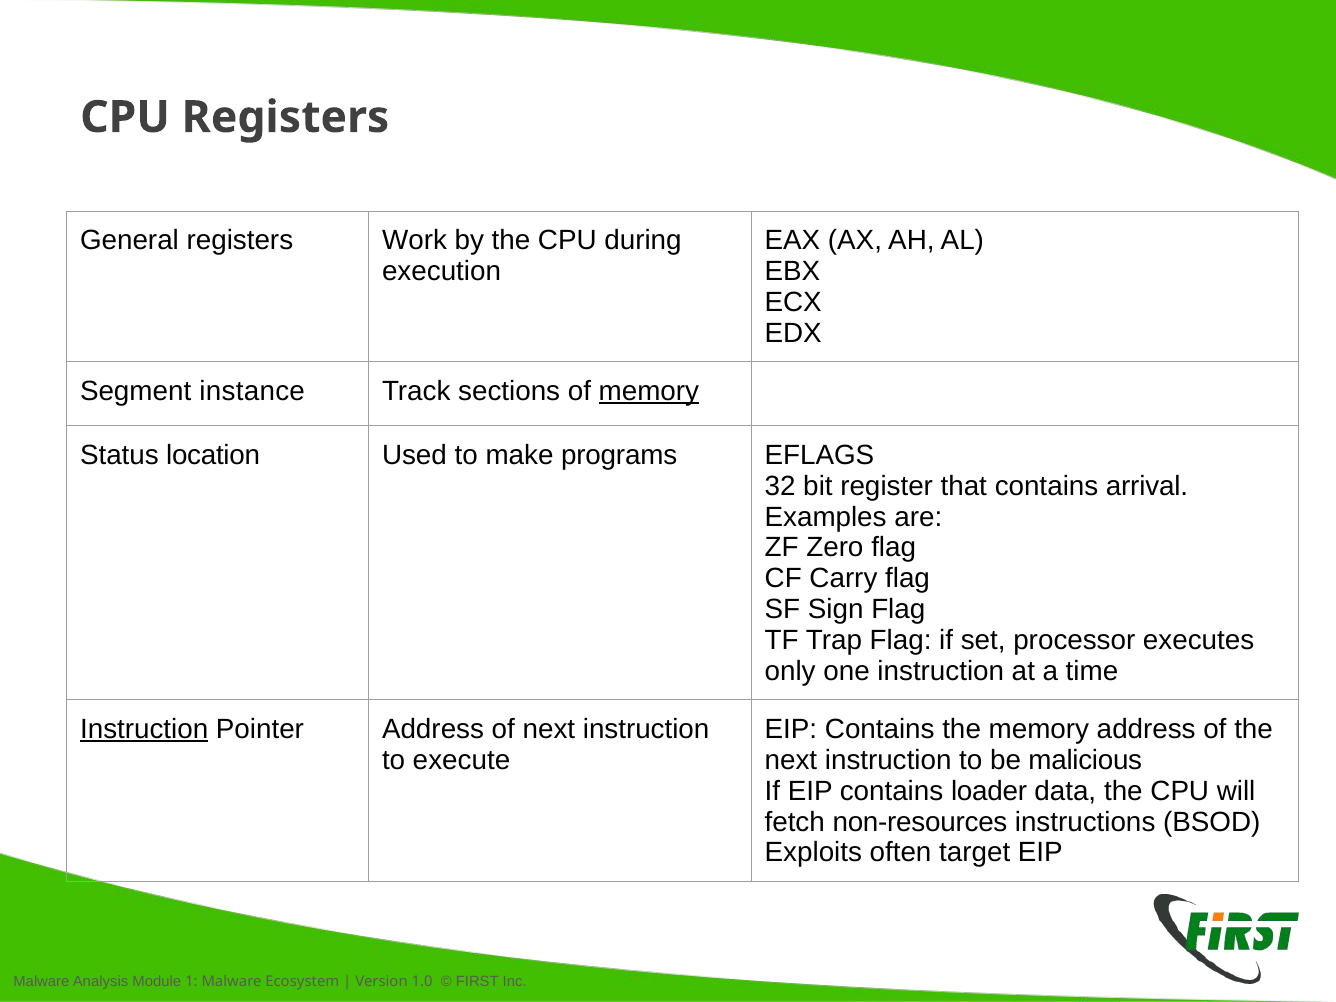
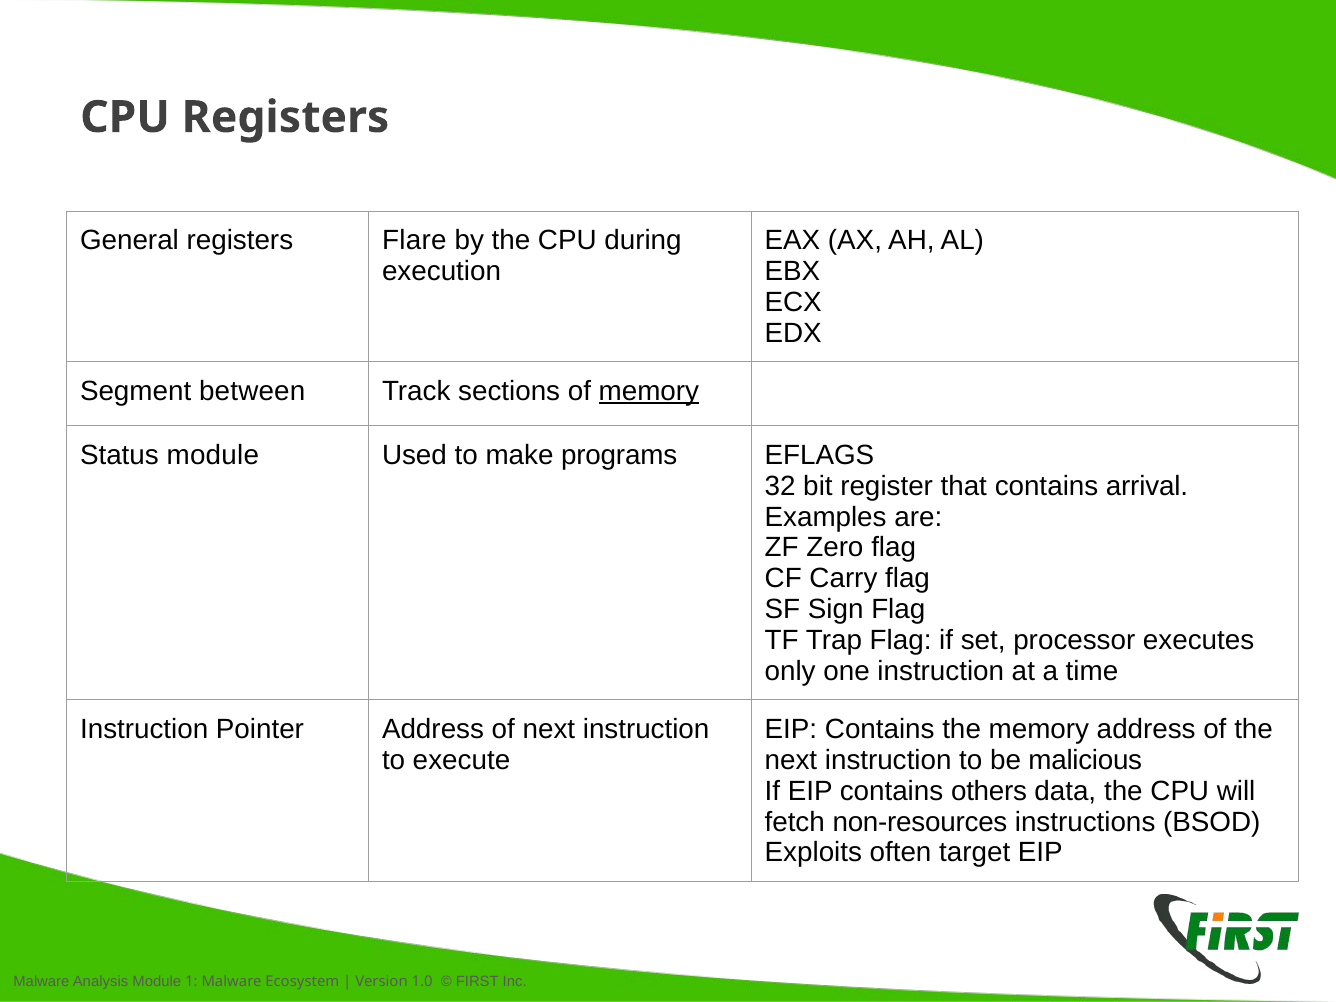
Work: Work -> Flare (414, 241)
instance: instance -> between (252, 391)
Status location: location -> module (213, 455)
Instruction underline: present -> none (144, 729)
loader: loader -> others (989, 791)
